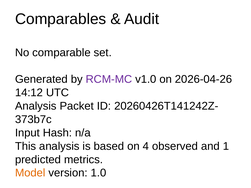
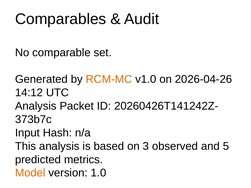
RCM-MC colour: purple -> orange (109, 79)
4: 4 -> 3 (146, 146)
1: 1 -> 5 (226, 146)
